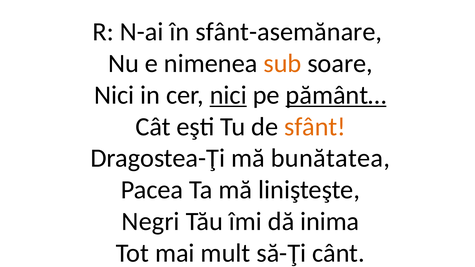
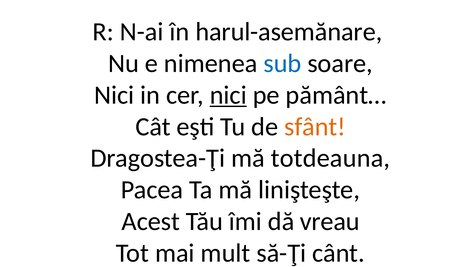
sfânt-asemănare: sfânt-asemănare -> harul-asemănare (289, 32)
sub colour: orange -> blue (282, 63)
pământ… underline: present -> none (336, 95)
bunătatea: bunătatea -> totdeauna (330, 158)
Negri: Negri -> Acest (151, 222)
inima: inima -> vreau (330, 222)
